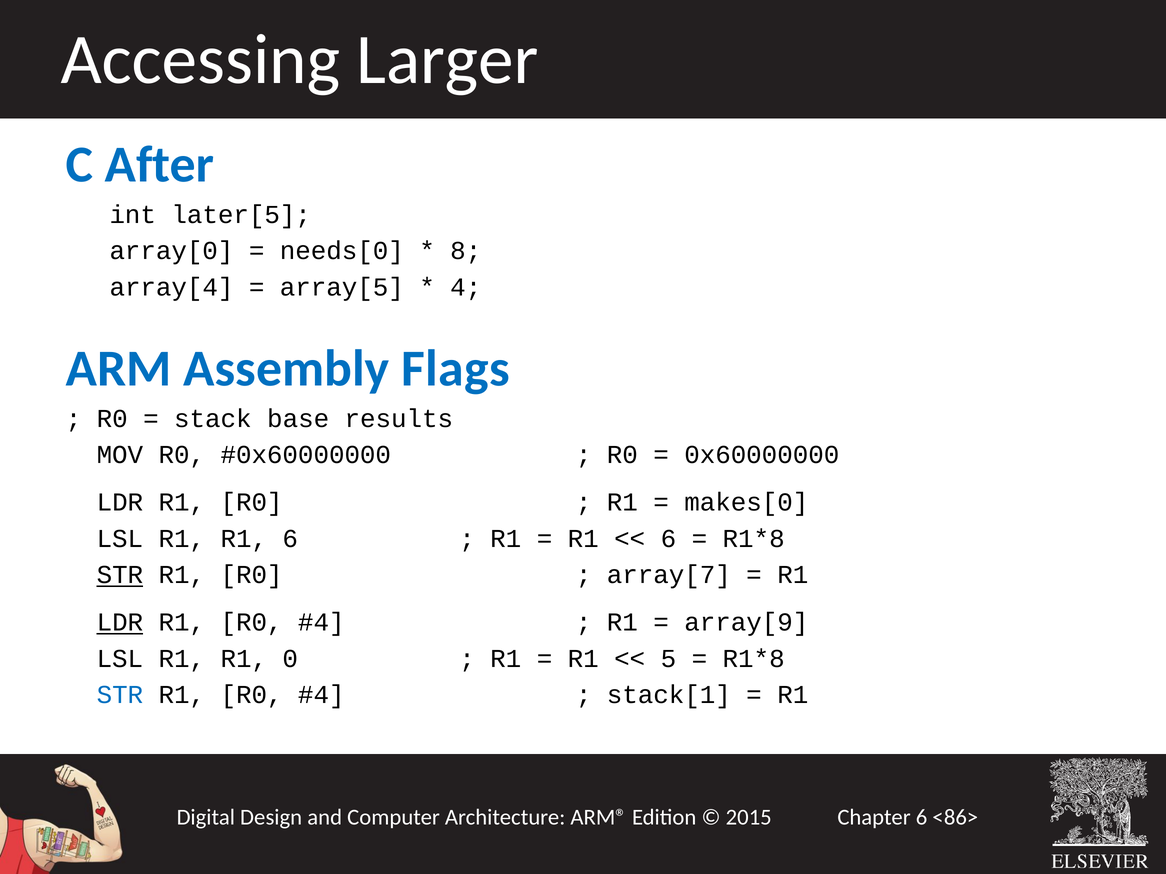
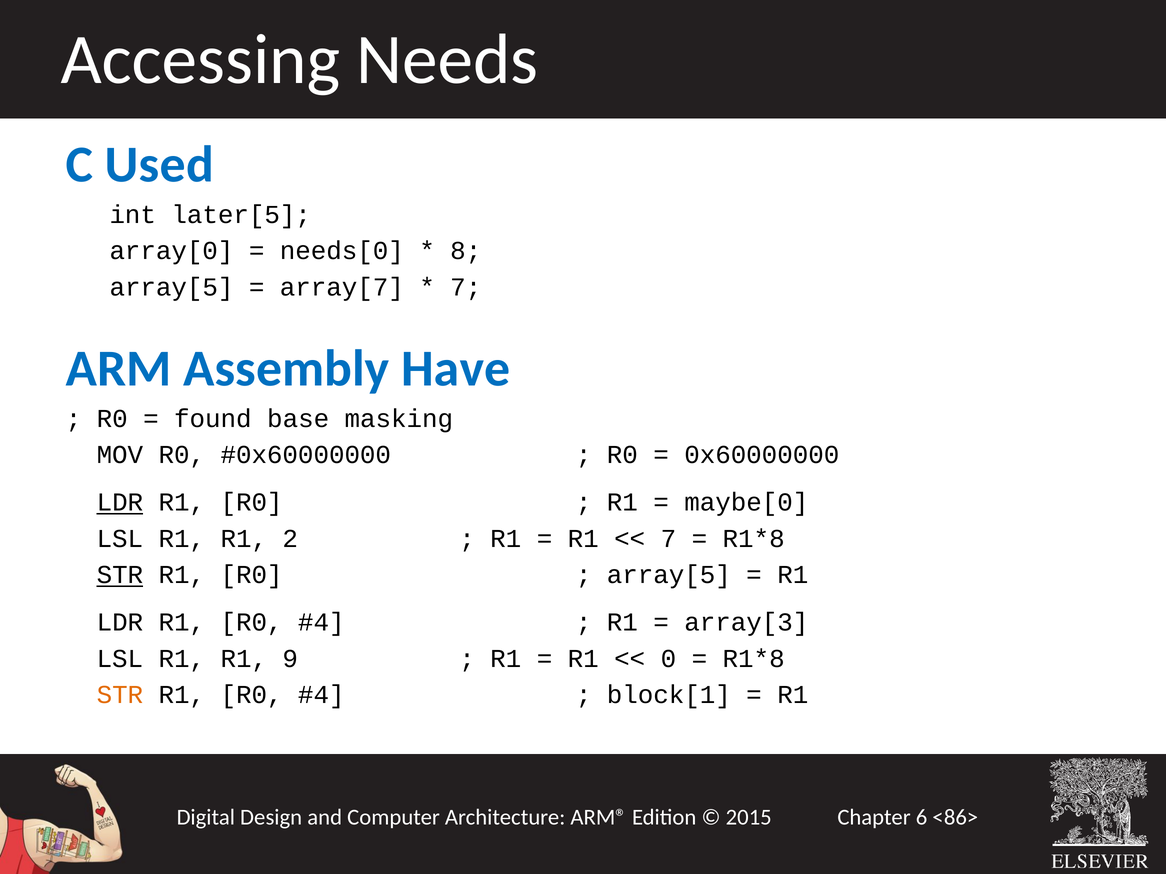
Larger: Larger -> Needs (447, 60)
After: After -> Used (159, 165)
array[4: array[4 -> array[5 (171, 287)
array[5: array[5 -> array[7 (342, 287)
4: 4 -> 7 (466, 287)
Flags: Flags -> Have (456, 369)
stack: stack -> found (213, 419)
results: results -> masking (399, 419)
LDR underline: none -> present (120, 503)
makes[0: makes[0 -> maybe[0 (746, 503)
R1 6: 6 -> 2 (290, 539)
6: 6 -> 7 (668, 539)
array[7: array[7 -> array[5 (669, 575)
LDR underline: present -> none (120, 623)
array[9: array[9 -> array[3 (746, 623)
0: 0 -> 9 (290, 659)
5: 5 -> 0 (668, 659)
STR colour: blue -> orange (120, 695)
stack[1: stack[1 -> block[1 (669, 695)
